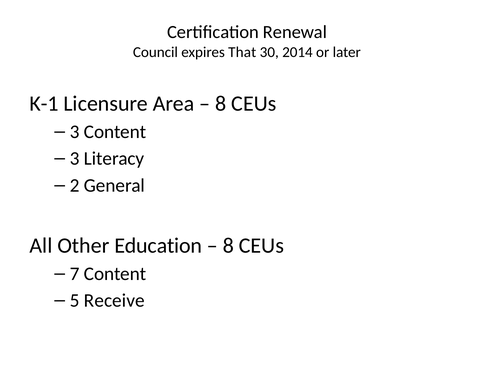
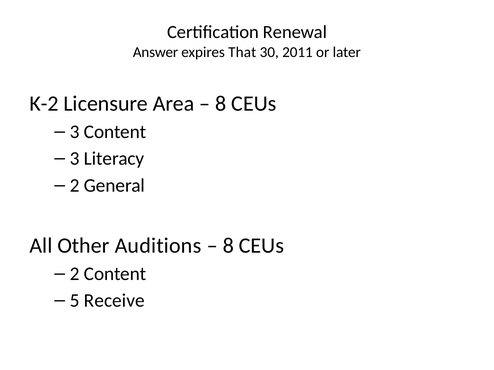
Council: Council -> Answer (156, 52)
2014: 2014 -> 2011 (297, 52)
K-1: K-1 -> K-2 (44, 104)
Education: Education -> Auditions (158, 246)
7: 7 -> 2 (75, 274)
